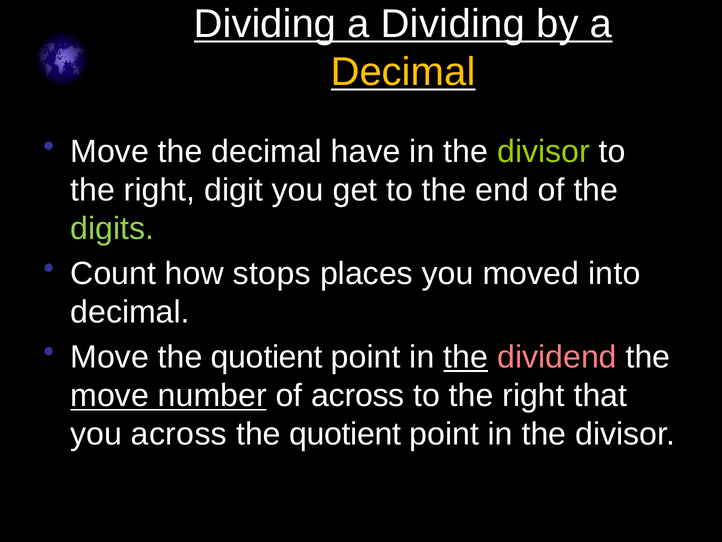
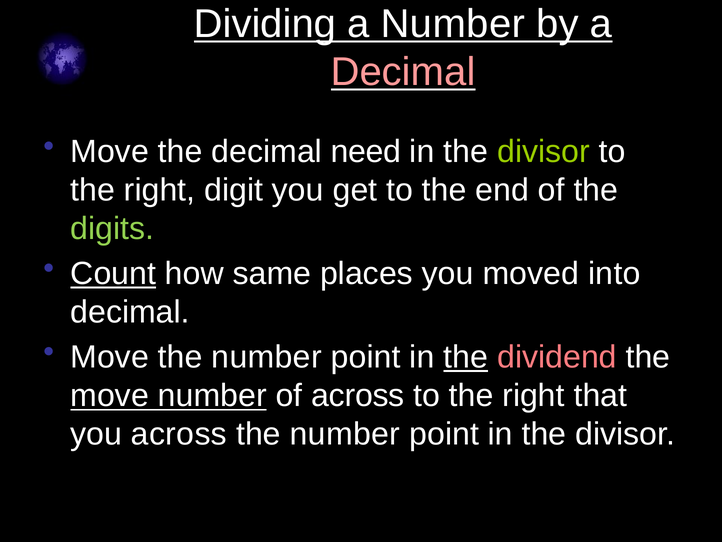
a Dividing: Dividing -> Number (453, 24)
Decimal colour: yellow -> pink (403, 72)
have: have -> need (366, 151)
Count underline: none -> present (113, 273)
stops: stops -> same (272, 273)
Move the quotient: quotient -> number (267, 357)
quotient: quotient -> number (345, 434)
